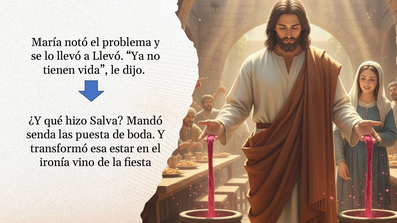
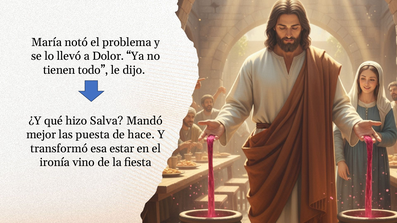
a Llevó: Llevó -> Dolor (108, 56)
vida: vida -> todo (93, 70)
senda: senda -> mejor (41, 135)
boda: boda -> hace (141, 135)
